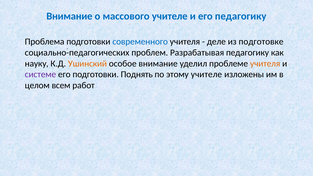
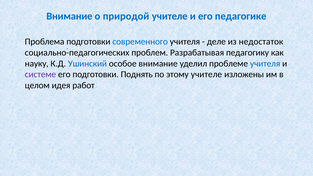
массового: массового -> природой (126, 16)
его педагогику: педагогику -> педагогике (241, 16)
подготовке: подготовке -> недостаток (261, 42)
Ушинский colour: orange -> blue (87, 64)
учителя colour: orange -> blue (265, 64)
всем: всем -> идея (61, 85)
